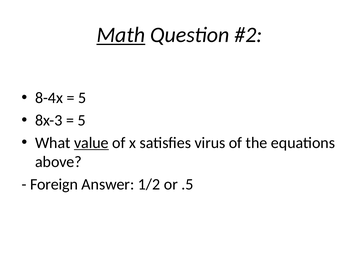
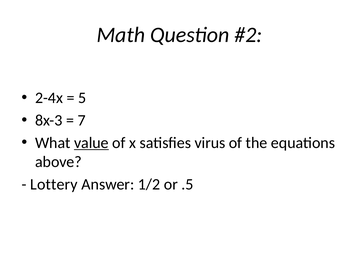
Math underline: present -> none (121, 35)
8-4x: 8-4x -> 2-4x (49, 98)
5: 5 -> 7 (82, 120)
Foreign: Foreign -> Lottery (54, 184)
